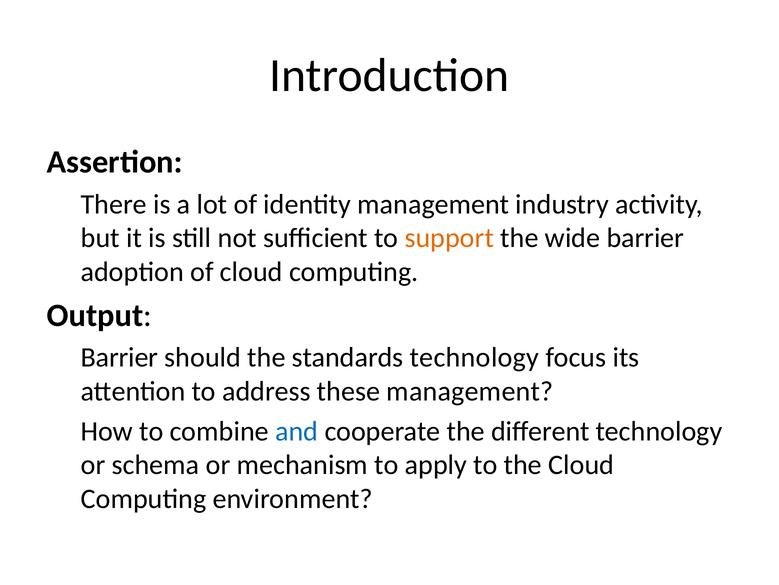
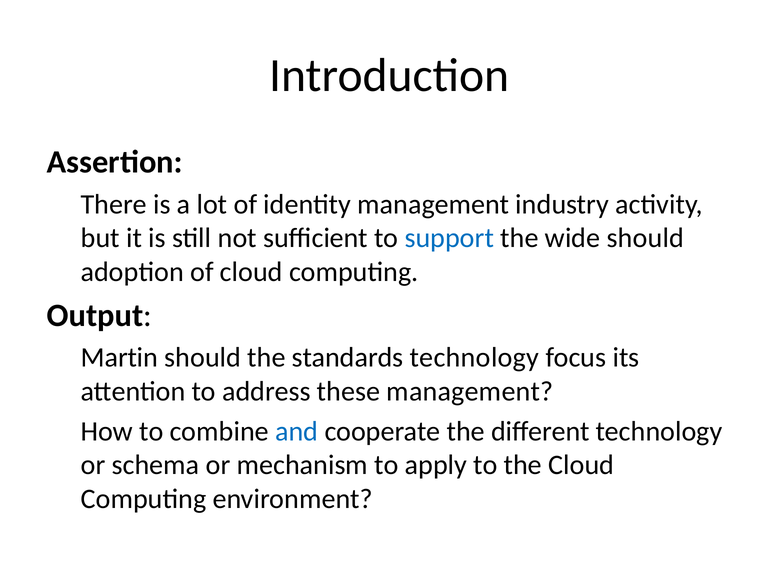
support colour: orange -> blue (449, 238)
wide barrier: barrier -> should (645, 238)
Barrier: Barrier -> Martin (119, 357)
